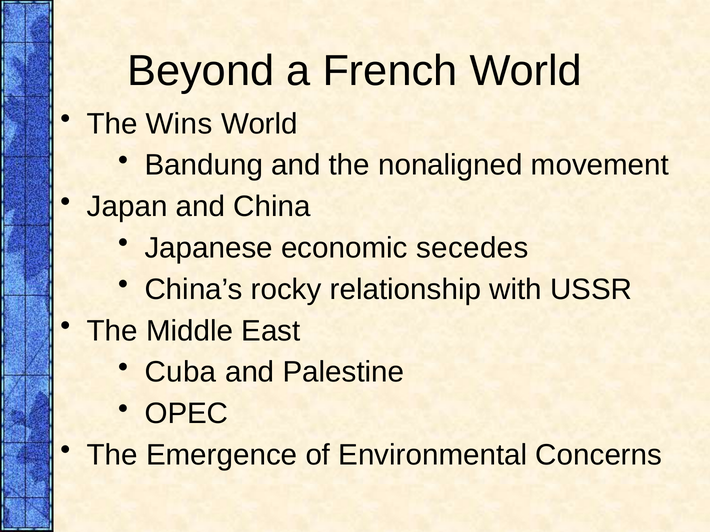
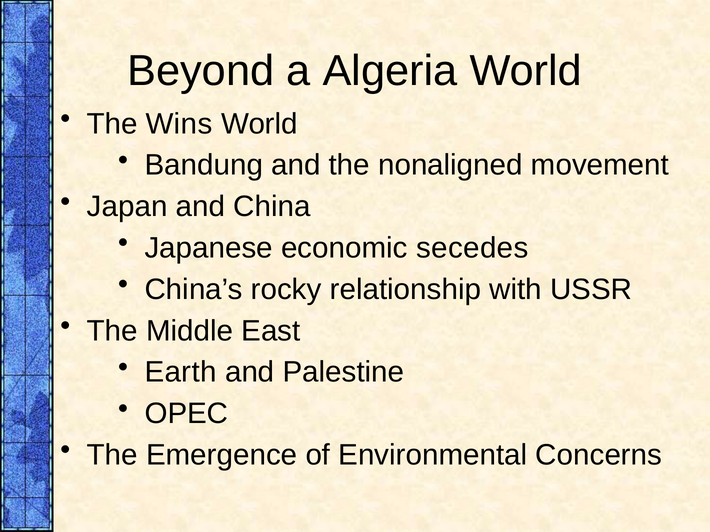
French: French -> Algeria (390, 71)
Cuba: Cuba -> Earth (181, 372)
